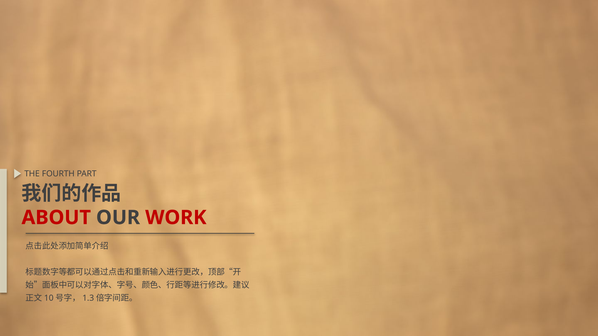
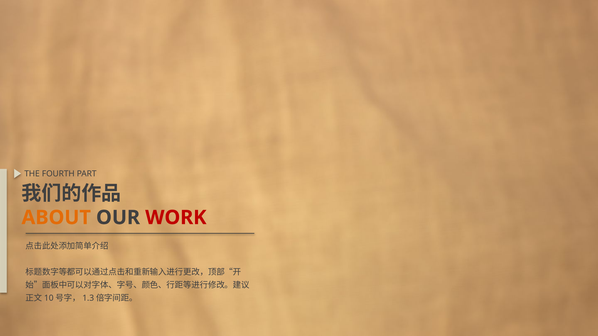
ABOUT colour: red -> orange (56, 218)
